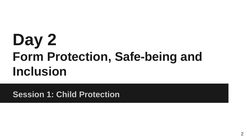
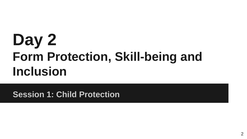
Safe-being: Safe-being -> Skill-being (146, 57)
